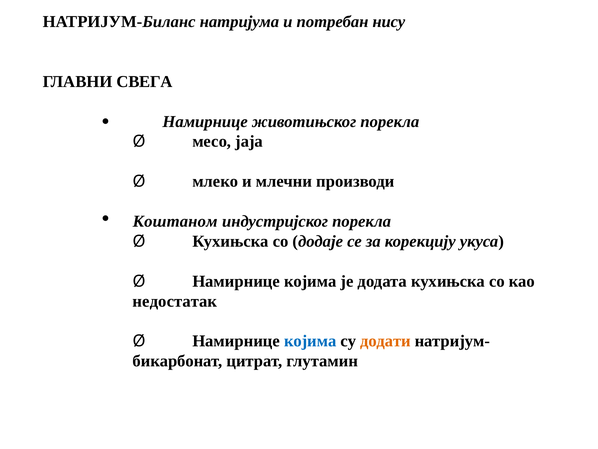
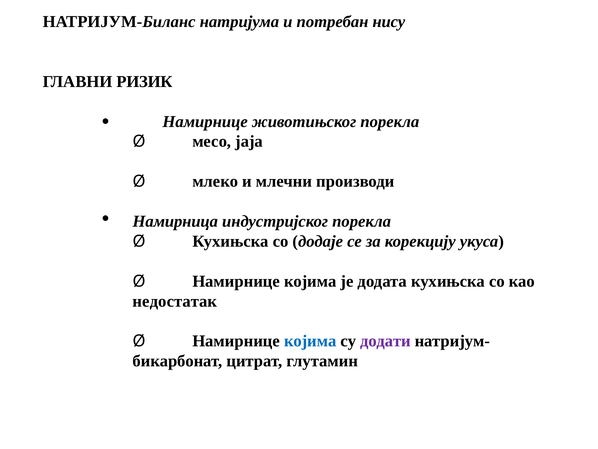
СВЕГА: СВЕГА -> РИЗИК (145, 82)
Коштаном: Коштаном -> Намирницa (175, 221)
додати colour: orange -> purple (385, 341)
